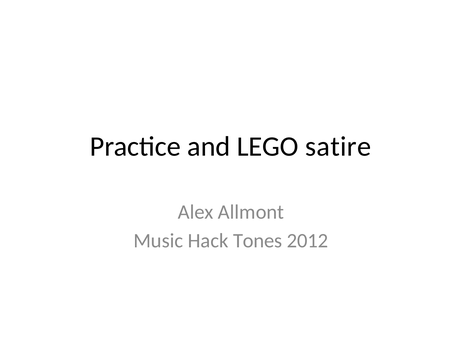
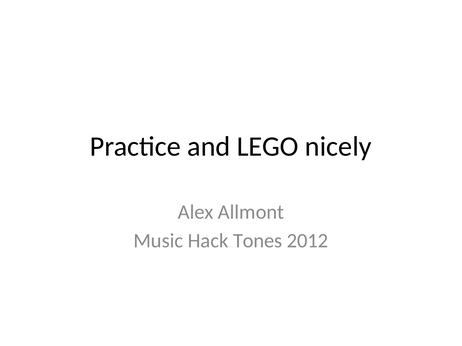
satire: satire -> nicely (338, 147)
